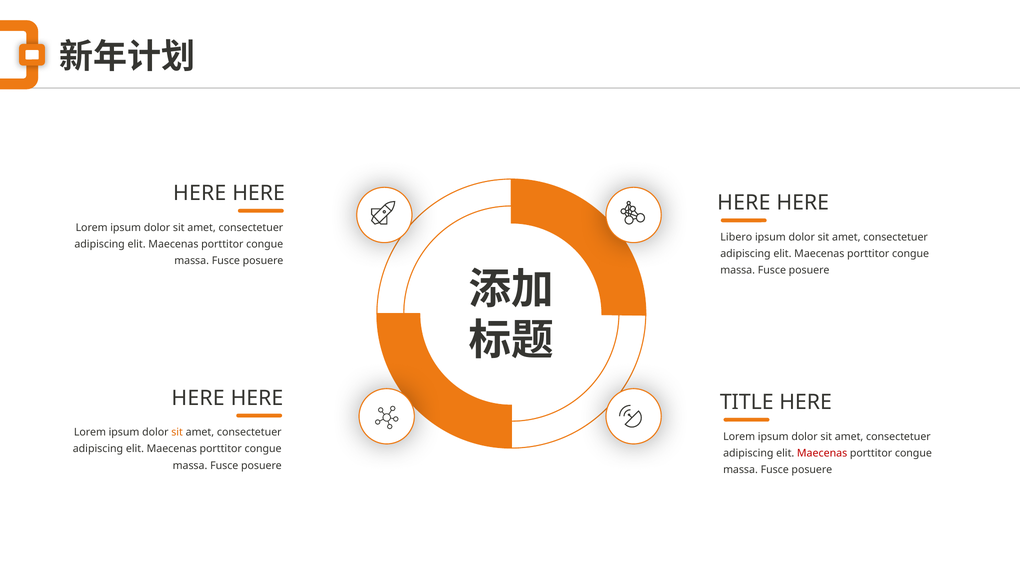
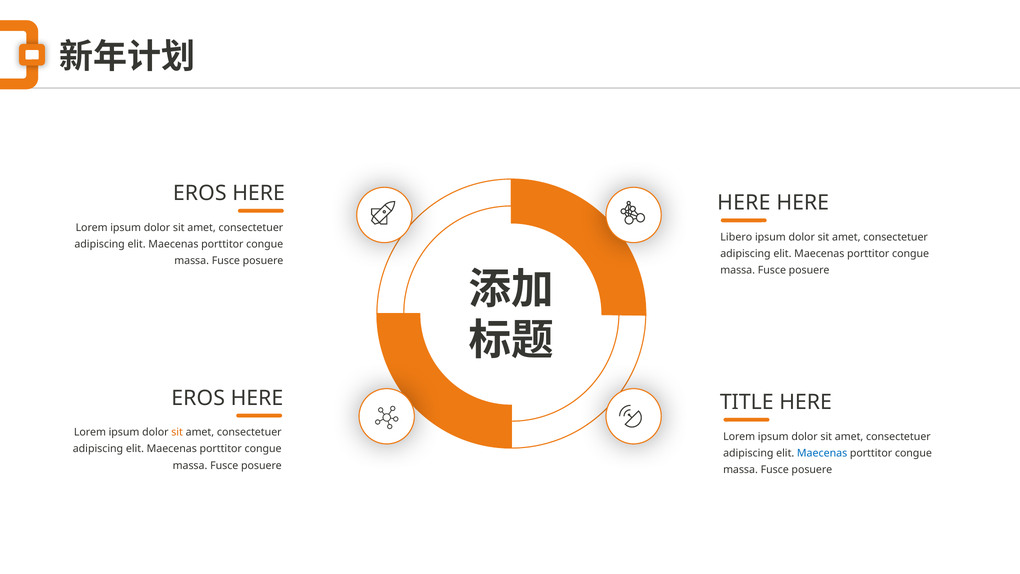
HERE: HERE -> EROS (200, 193)
HERE: HERE -> EROS (198, 398)
Maecenas colour: red -> blue (822, 453)
